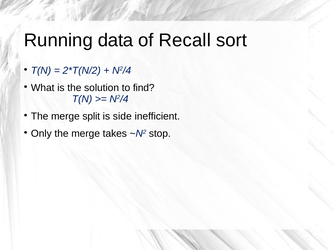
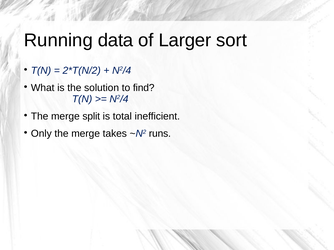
Recall: Recall -> Larger (185, 40)
side: side -> total (122, 117)
stop: stop -> runs (160, 134)
